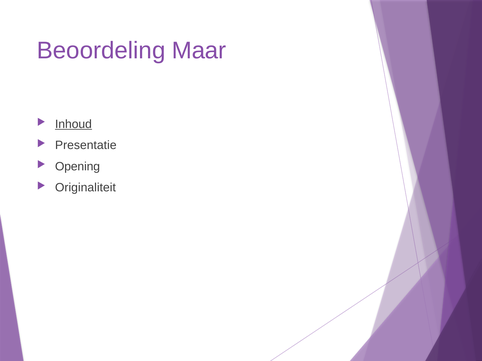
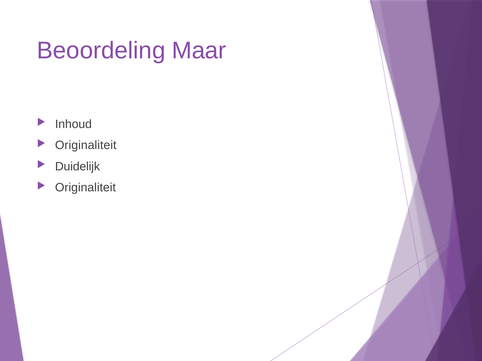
Inhoud underline: present -> none (73, 124)
Presentatie: Presentatie -> Originaliteit (86, 146)
Opening: Opening -> Duidelijk (77, 167)
